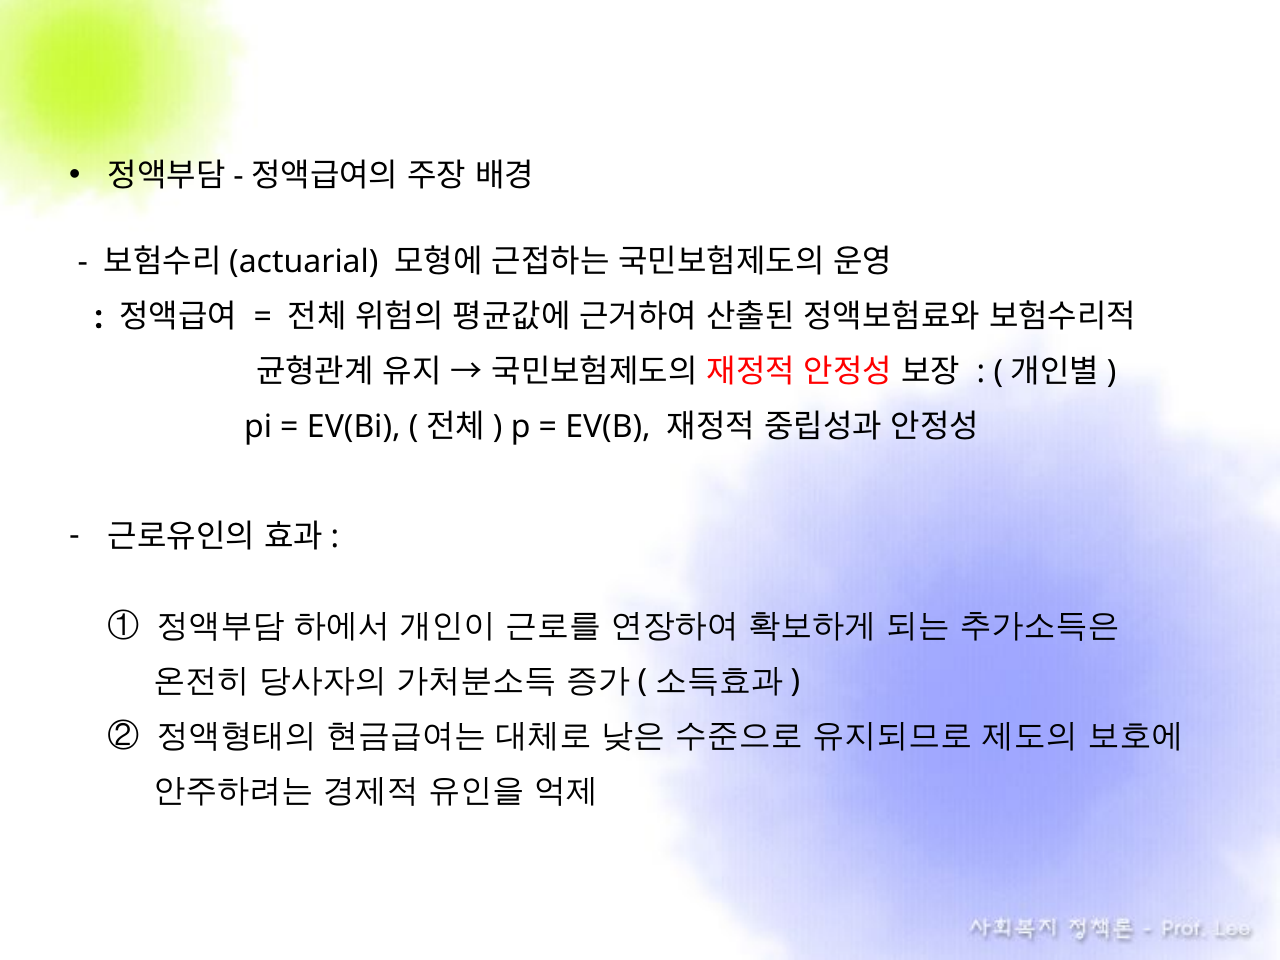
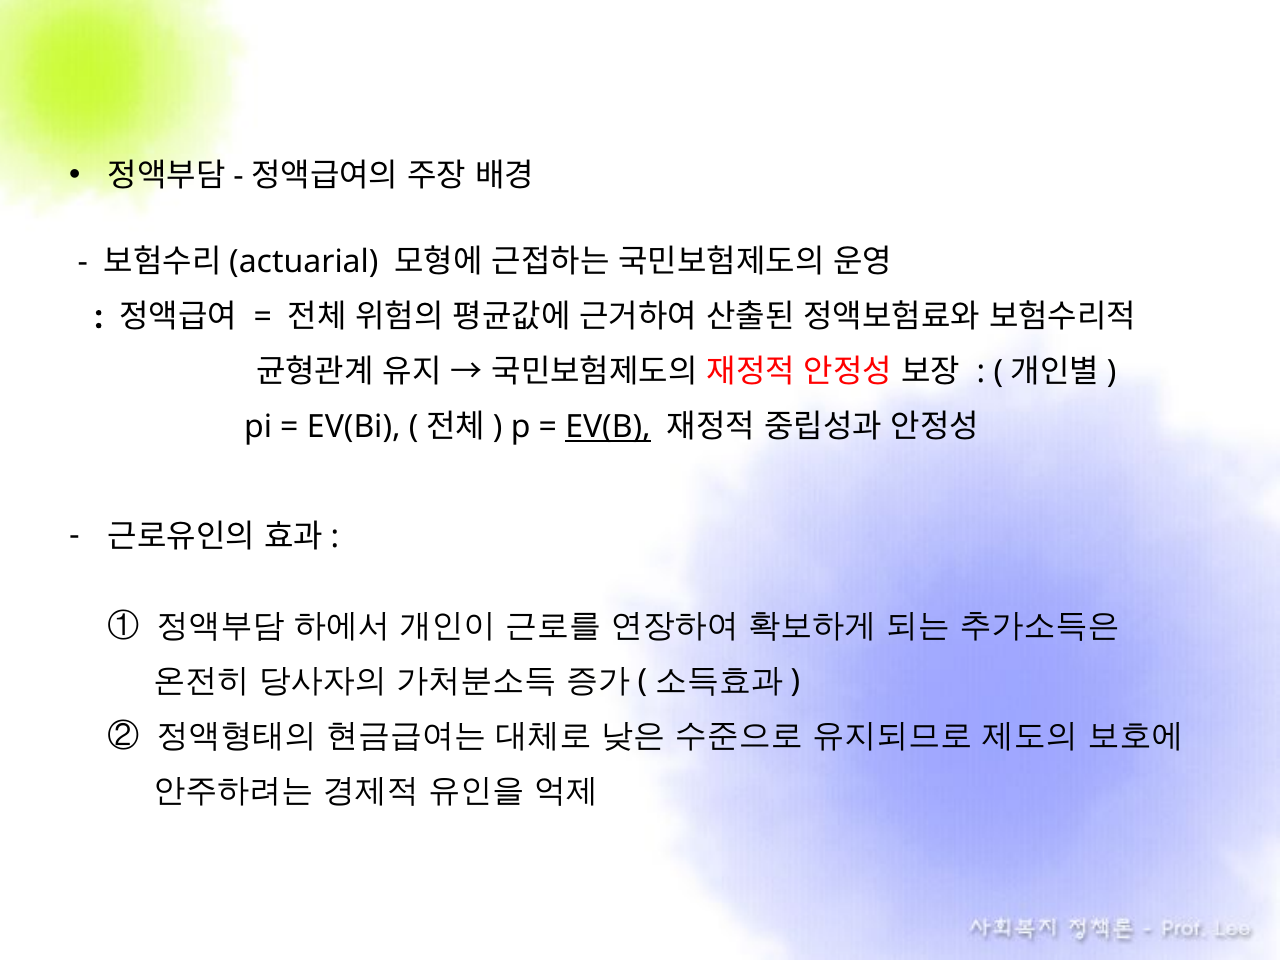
EV(B underline: none -> present (608, 427)
